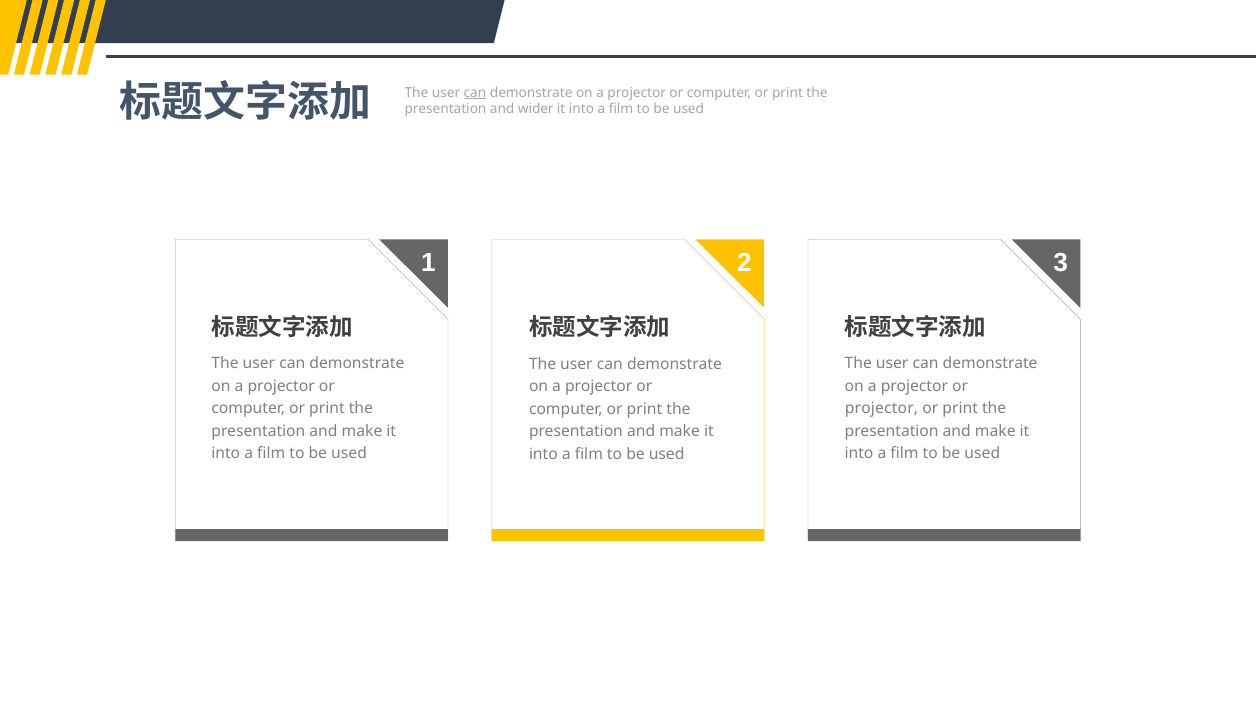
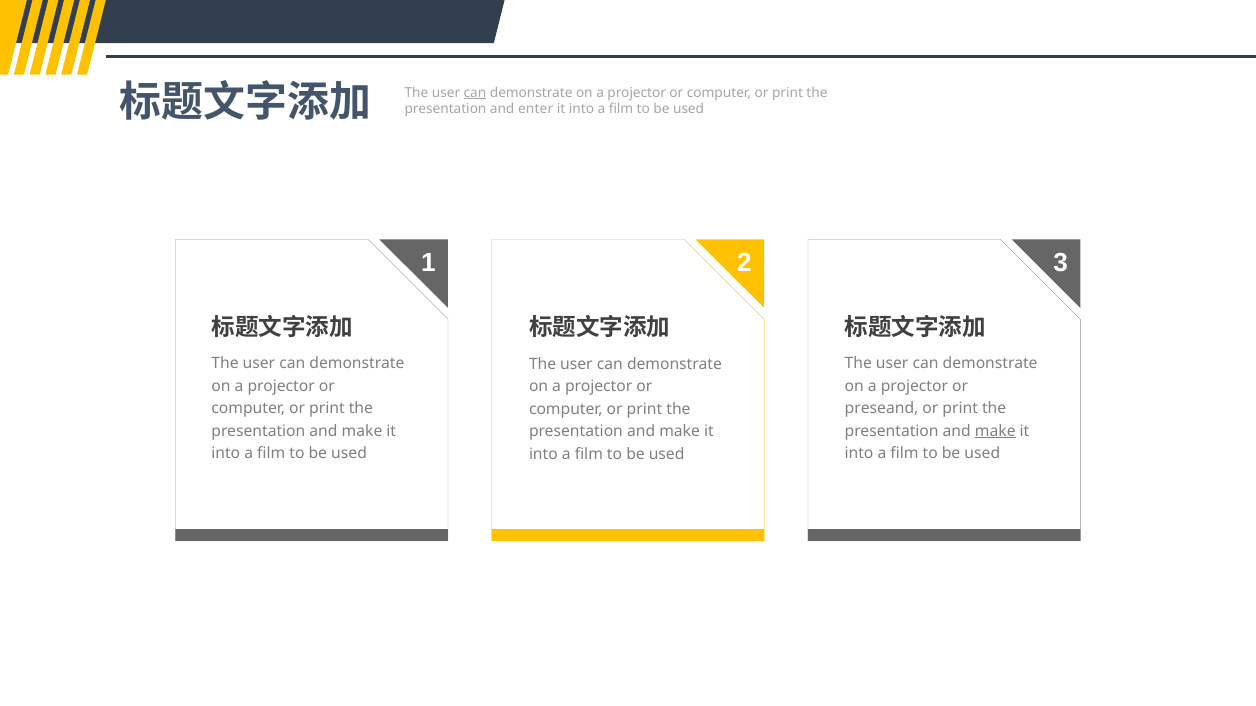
wider: wider -> enter (536, 109)
projector: projector -> preseand (882, 409)
make underline: none -> present (995, 432)
